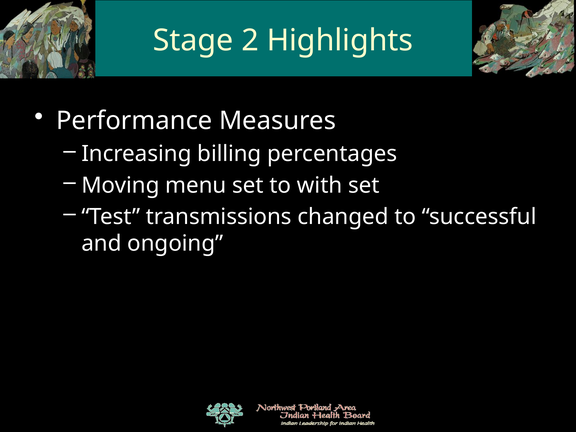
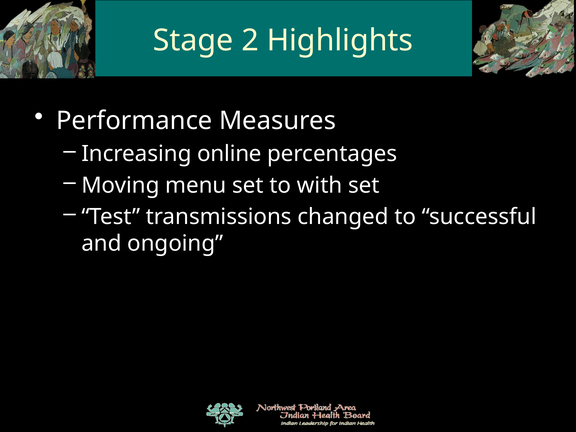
billing: billing -> online (229, 154)
